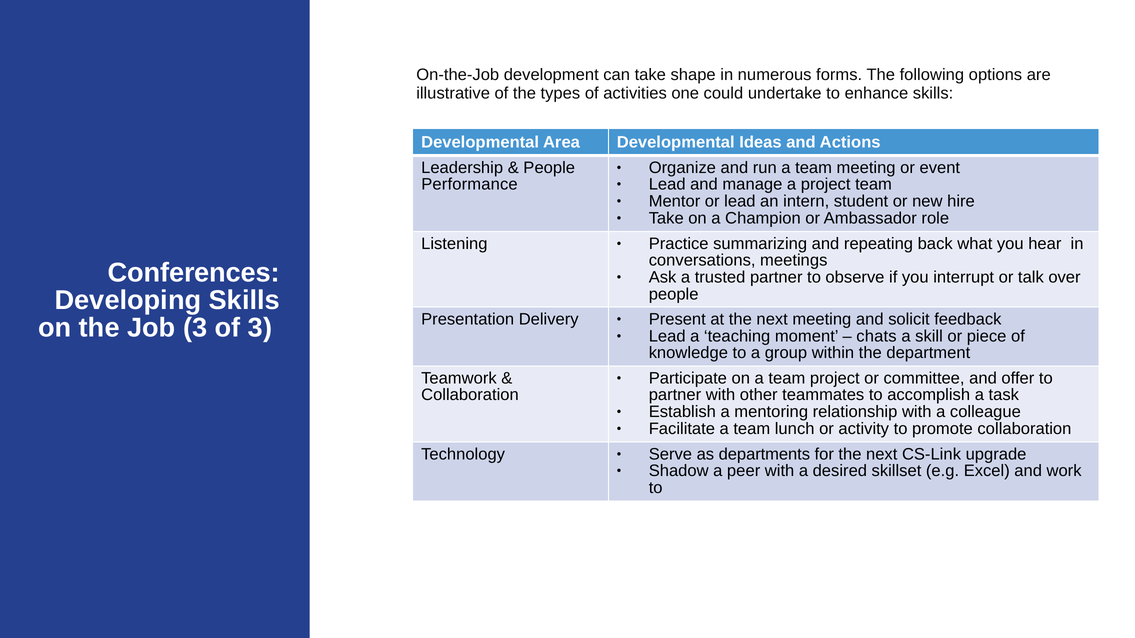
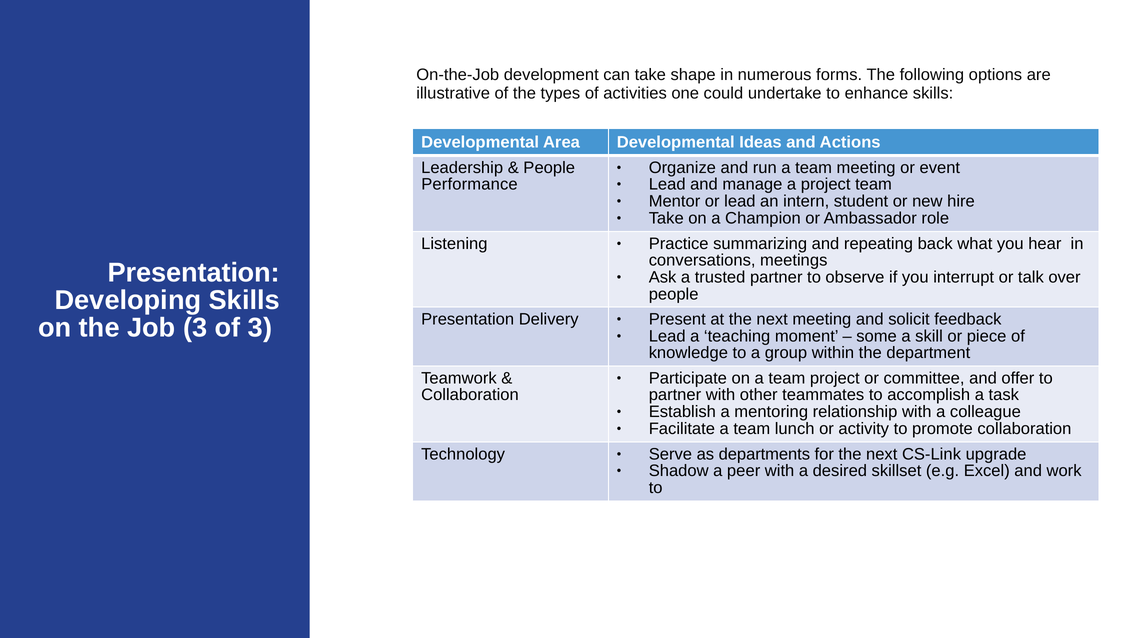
Conferences: Conferences -> Presentation (194, 273)
chats: chats -> some (877, 336)
